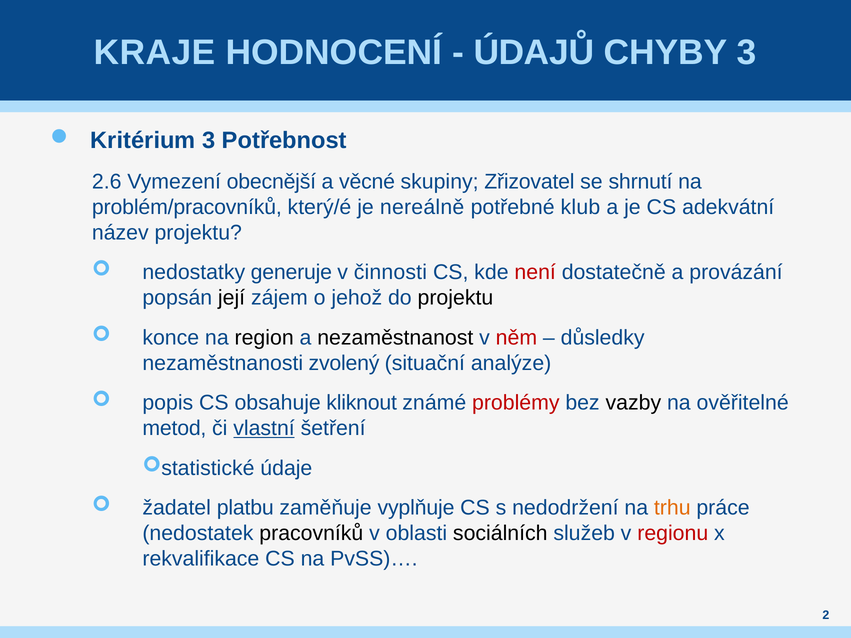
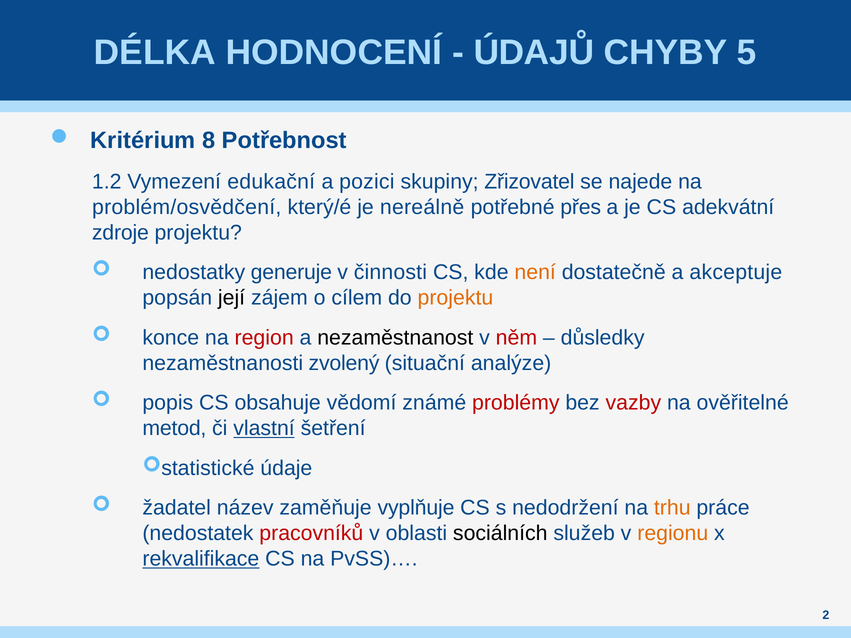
KRAJE: KRAJE -> DÉLKA (155, 53)
CHYBY 3: 3 -> 5 (747, 53)
Kritérium 3: 3 -> 8 (209, 141)
2.6: 2.6 -> 1.2 (107, 182)
obecnější: obecnější -> edukační (271, 182)
věcné: věcné -> pozici (367, 182)
shrnutí: shrnutí -> najede (640, 182)
problém/pracovníků: problém/pracovníků -> problém/osvědčení (187, 207)
klub: klub -> přes (581, 207)
název: název -> zdroje (120, 233)
není colour: red -> orange (535, 272)
provázání: provázání -> akceptuje (736, 272)
jehož: jehož -> cílem (357, 298)
projektu colour: black -> orange (455, 298)
region colour: black -> red (264, 338)
kliknout: kliknout -> vědomí (362, 403)
vazby colour: black -> red (633, 403)
platbu: platbu -> název (245, 508)
pracovníků colour: black -> red (311, 533)
regionu colour: red -> orange (673, 533)
rekvalifikace underline: none -> present (201, 559)
